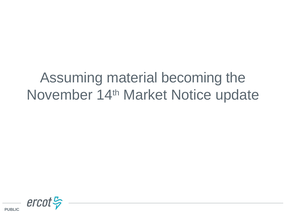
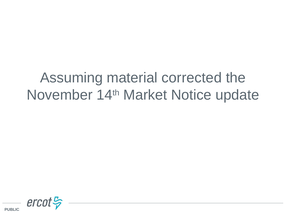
becoming: becoming -> corrected (192, 78)
